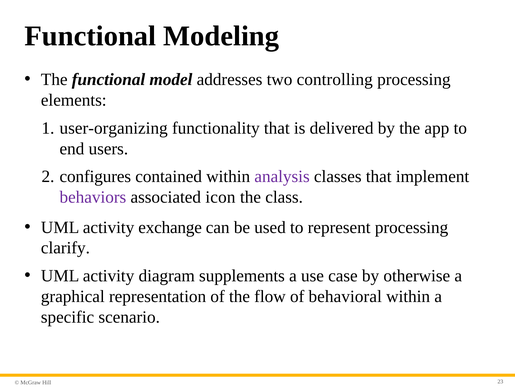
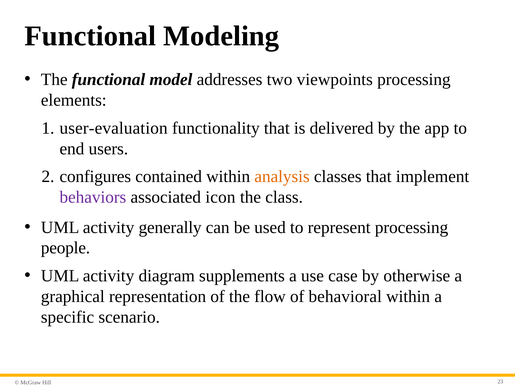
controlling: controlling -> viewpoints (335, 79)
user-organizing: user-organizing -> user-evaluation (114, 128)
analysis colour: purple -> orange (282, 176)
exchange: exchange -> generally (170, 227)
clarify: clarify -> people (65, 247)
